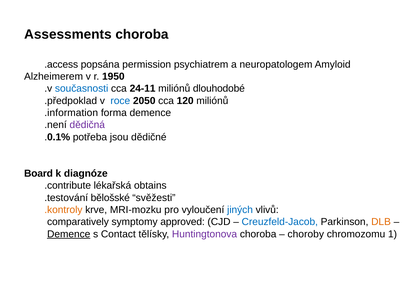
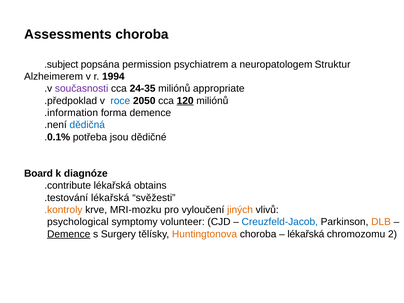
.access: .access -> .subject (61, 64)
Amyloid: Amyloid -> Struktur (333, 64)
1950: 1950 -> 1994 (113, 77)
současnosti colour: blue -> purple (82, 89)
24-11: 24-11 -> 24-35 (143, 89)
dlouhodobé: dlouhodobé -> appropriate (219, 89)
120 underline: none -> present (185, 101)
dědičná colour: purple -> blue (87, 125)
.testování bělošské: bělošské -> lékařská (110, 198)
jiných colour: blue -> orange (240, 210)
comparatively: comparatively -> psychological (78, 222)
approved: approved -> volunteer (183, 222)
Contact: Contact -> Surgery (118, 234)
Huntingtonova colour: purple -> orange (205, 234)
choroby: choroby -> lékařská (306, 234)
1: 1 -> 2 (393, 234)
